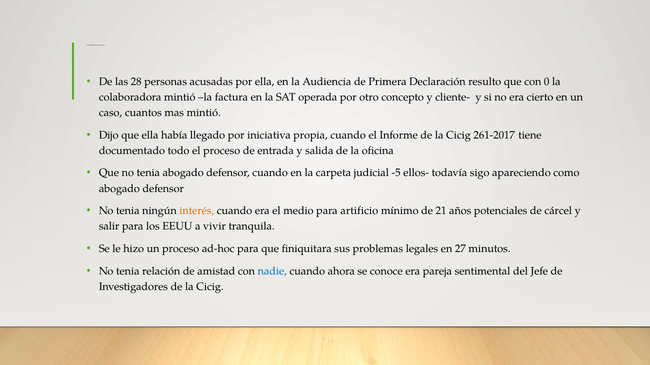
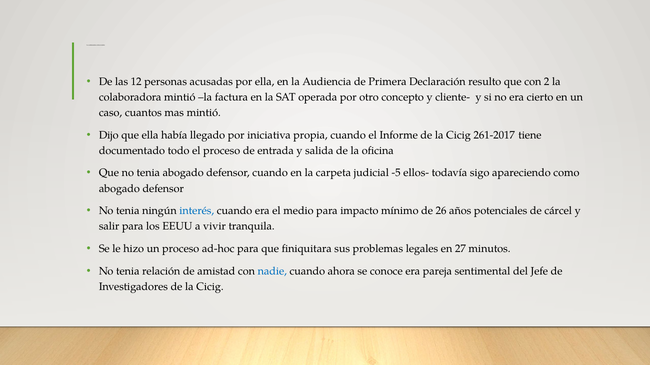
28: 28 -> 12 (136, 82)
0: 0 -> 2 (547, 82)
interés colour: orange -> blue (197, 211)
artificio: artificio -> impacto (359, 211)
21: 21 -> 26 (441, 211)
